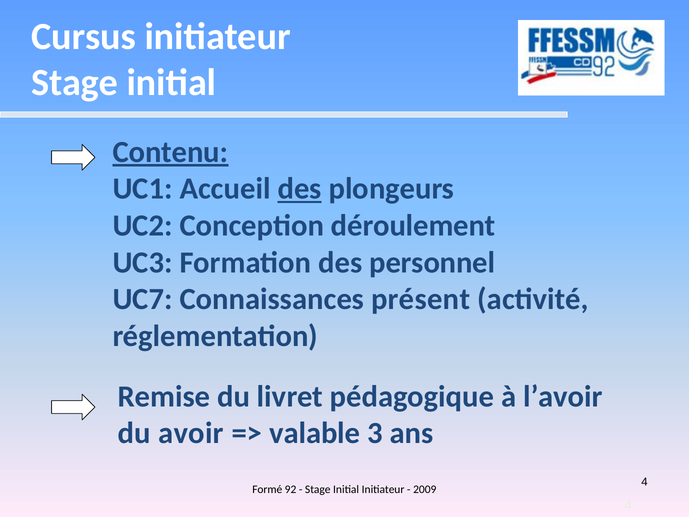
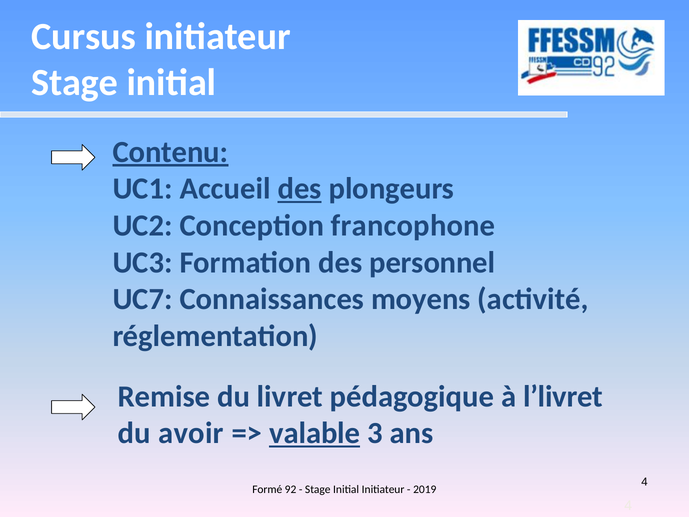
déroulement: déroulement -> francophone (413, 226)
présent: présent -> moyens (421, 299)
l’avoir: l’avoir -> l’livret (563, 396)
valable underline: none -> present (315, 433)
2009: 2009 -> 2019 (425, 489)
